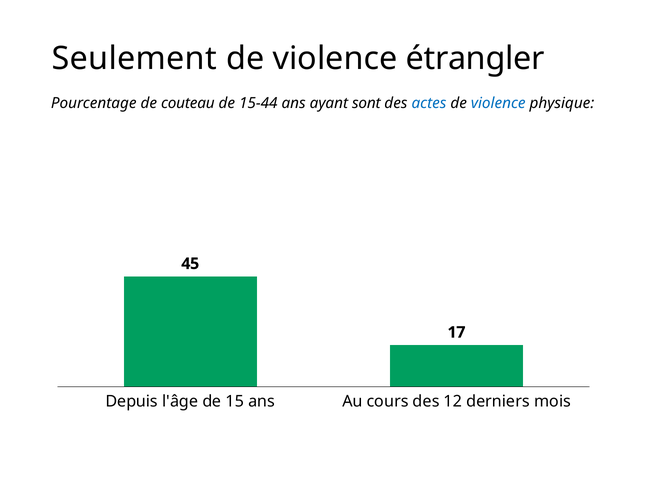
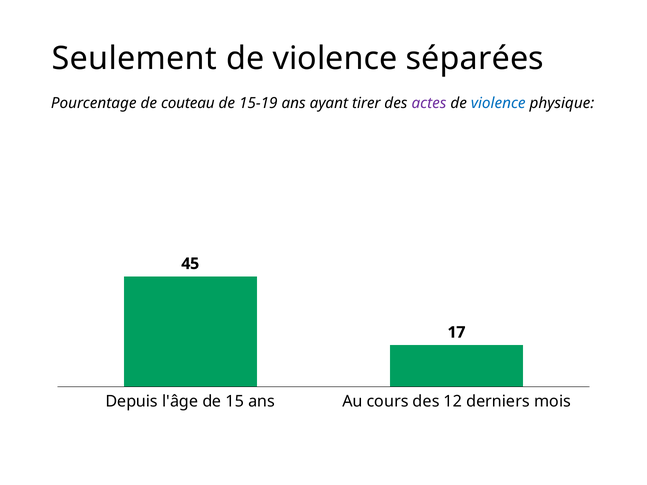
étrangler: étrangler -> séparées (475, 59)
15-44: 15-44 -> 15-19 (258, 103)
sont: sont -> tirer (366, 103)
actes colour: blue -> purple (429, 103)
